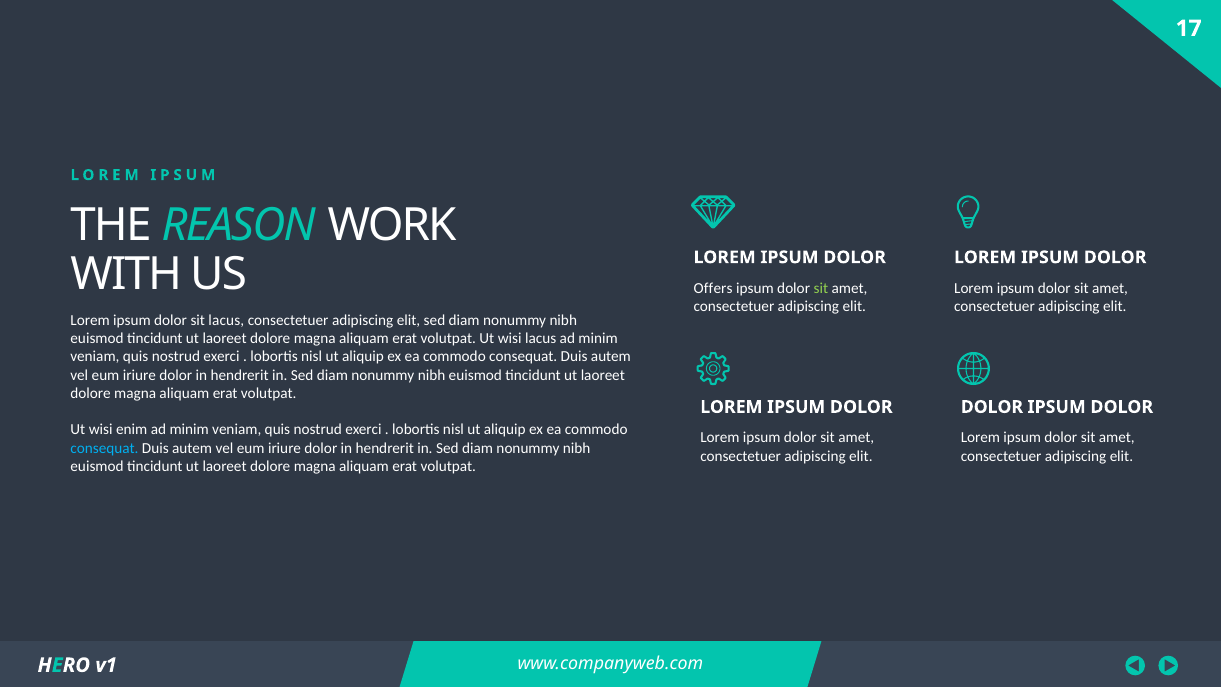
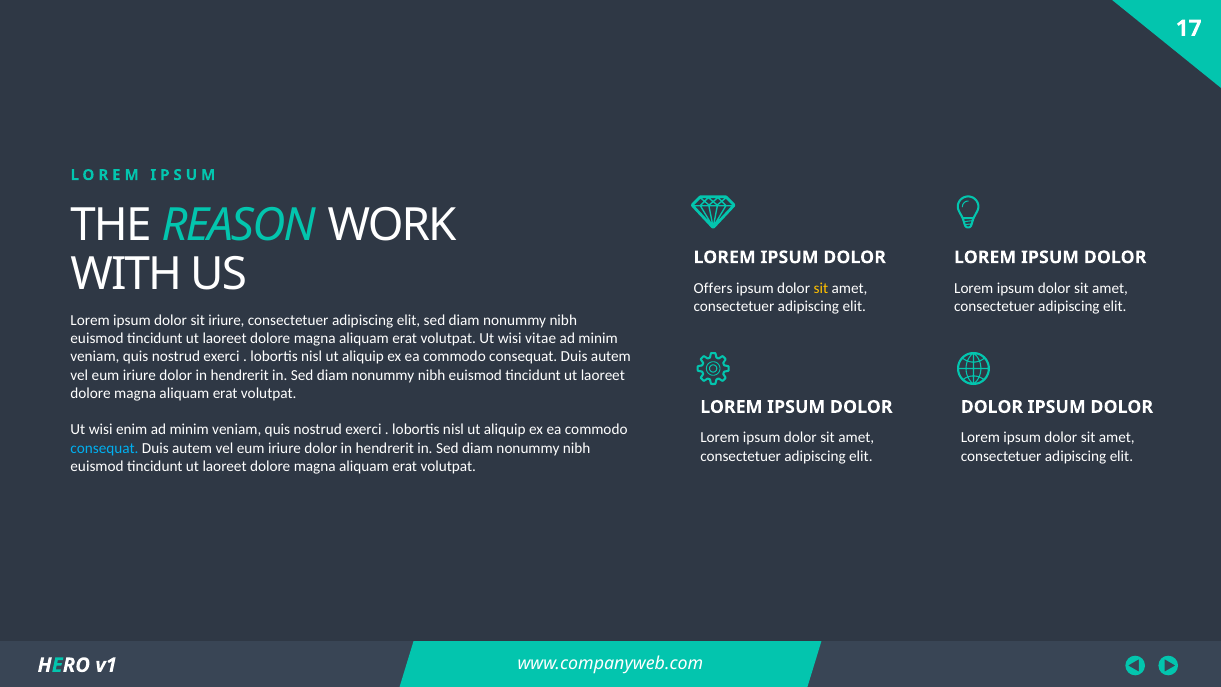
sit colour: light green -> yellow (821, 288)
sit lacus: lacus -> iriure (226, 320)
wisi lacus: lacus -> vitae (541, 338)
